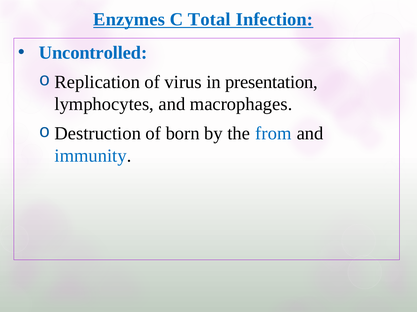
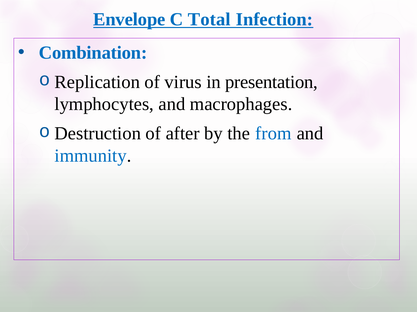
Enzymes: Enzymes -> Envelope (129, 19)
Uncontrolled: Uncontrolled -> Combination (93, 53)
born: born -> after (183, 134)
